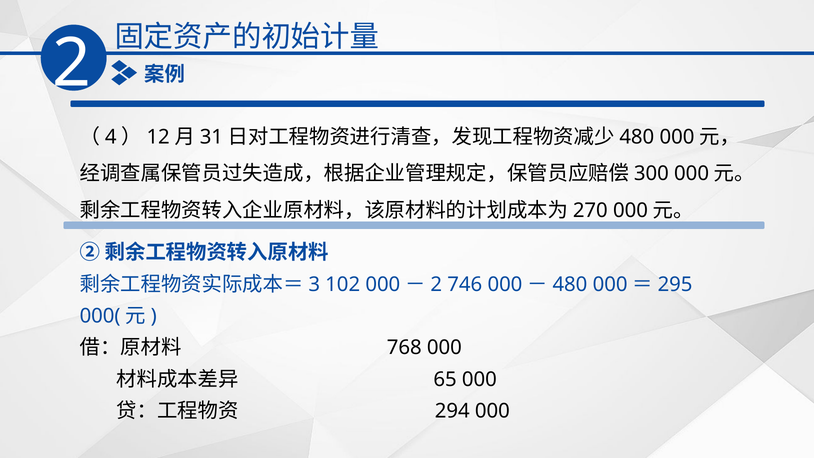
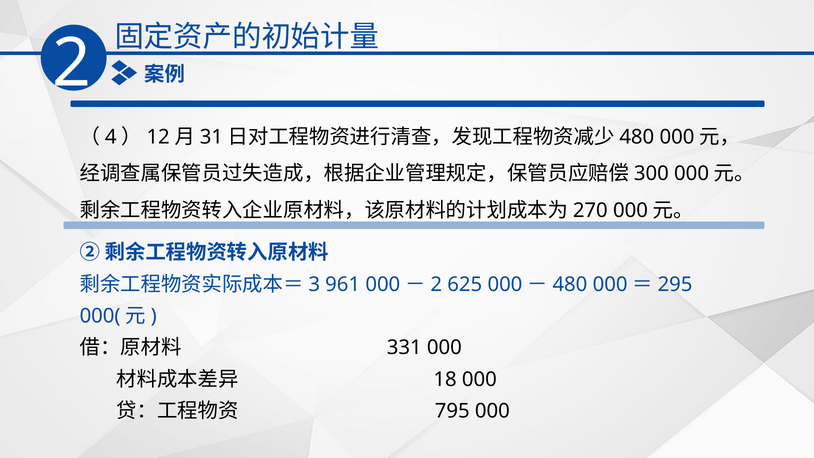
102: 102 -> 961 (343, 284)
746: 746 -> 625 (465, 284)
768: 768 -> 331 (404, 348)
65: 65 -> 18 (445, 379)
294: 294 -> 795 (452, 411)
